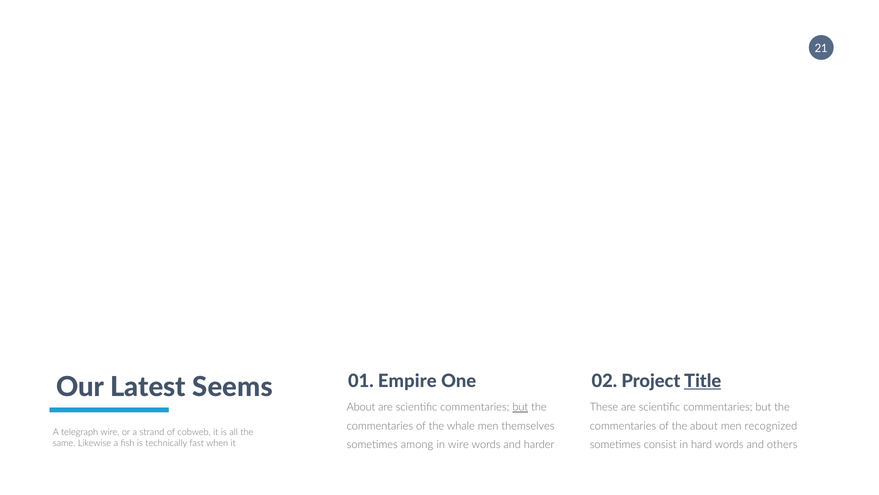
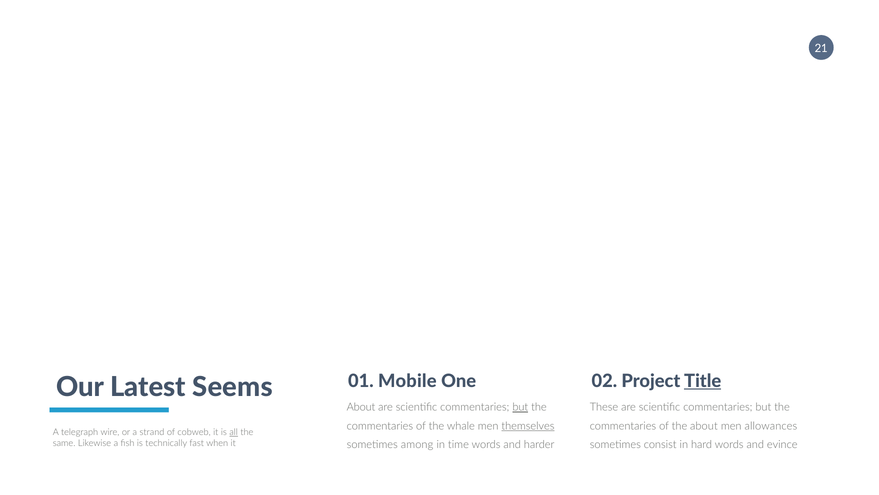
Empire: Empire -> Mobile (407, 381)
themselves underline: none -> present (528, 426)
recognized: recognized -> allowances (771, 426)
all underline: none -> present (234, 432)
in wire: wire -> time (458, 444)
others: others -> evince (782, 444)
